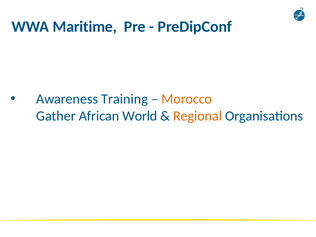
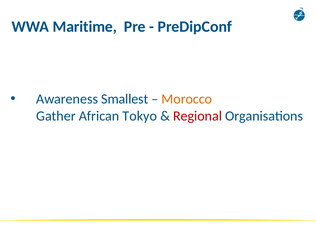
Training: Training -> Smallest (125, 99)
World: World -> Tokyo (140, 116)
Regional colour: orange -> red (198, 116)
